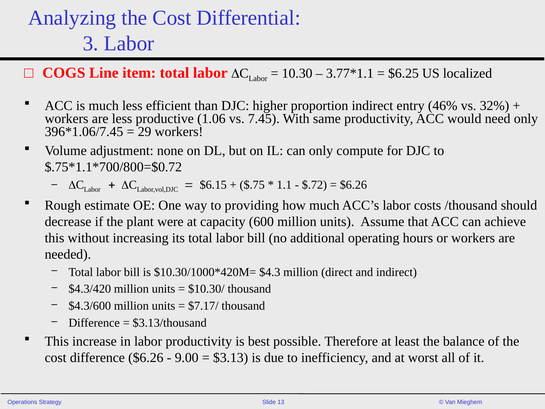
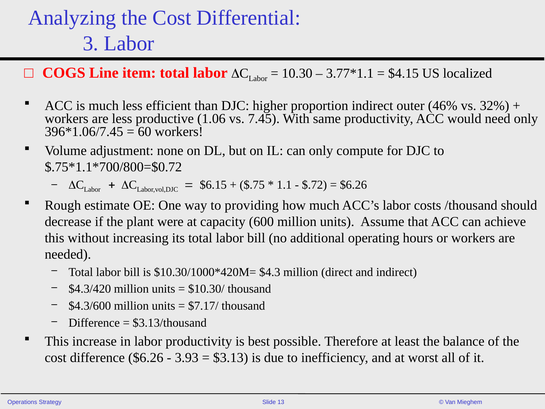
$6.25: $6.25 -> $4.15 (403, 73)
entry: entry -> outer (411, 106)
29: 29 -> 60 (145, 132)
9.00: 9.00 -> 3.93 (187, 357)
